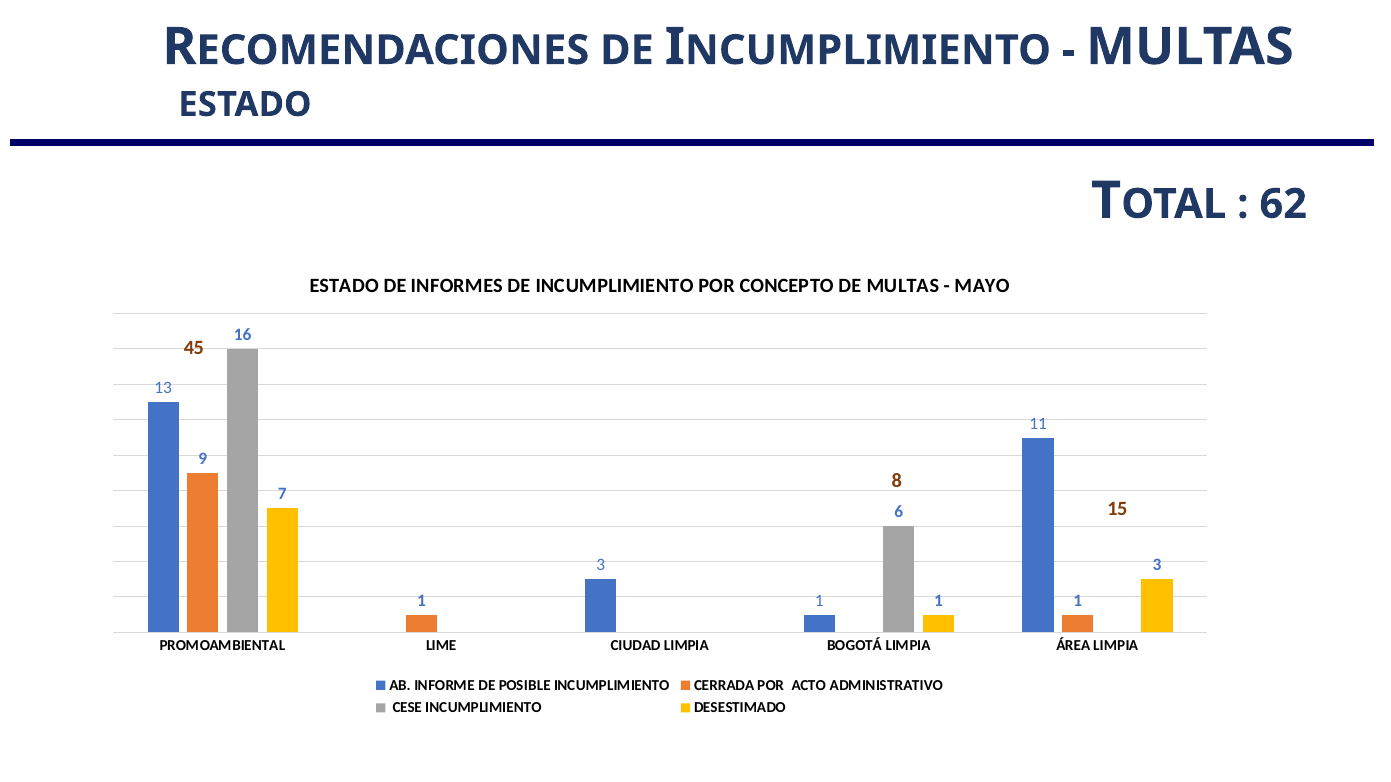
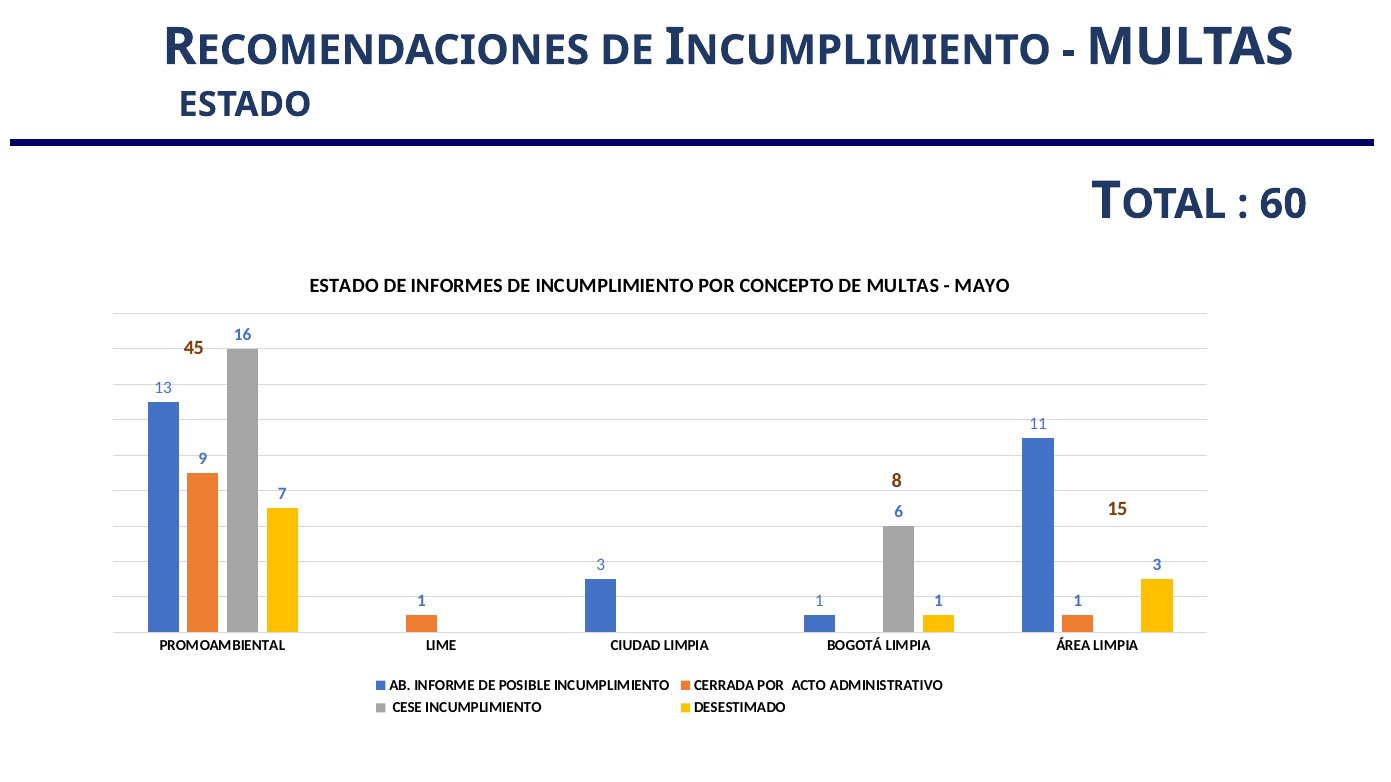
62: 62 -> 60 (1283, 204)
